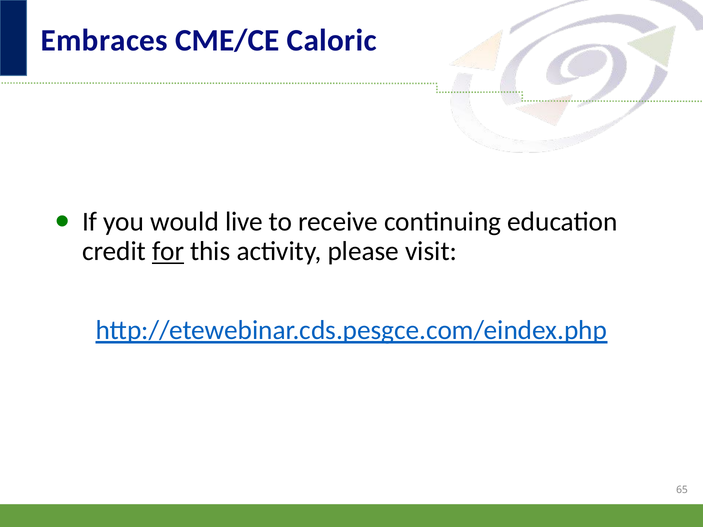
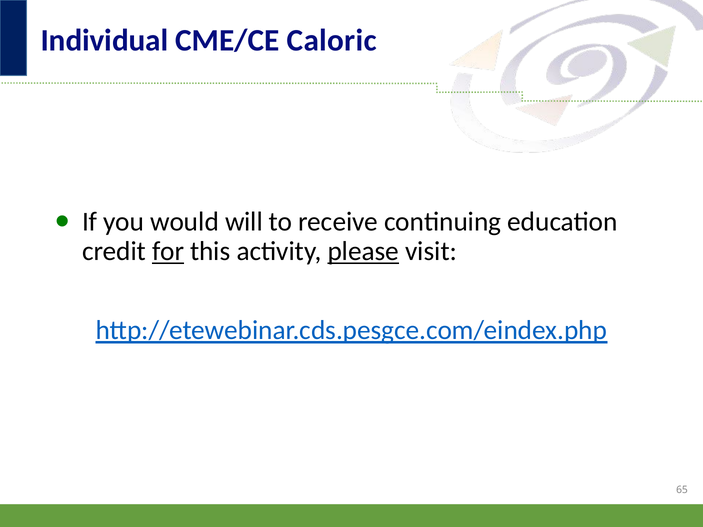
Embraces: Embraces -> Individual (105, 41)
live: live -> will (244, 222)
please underline: none -> present (363, 251)
